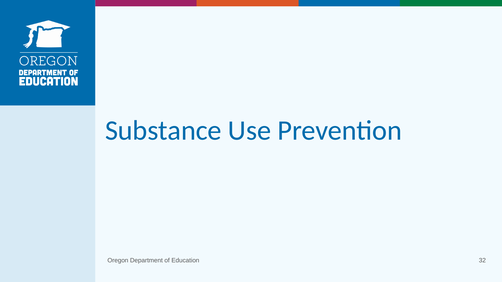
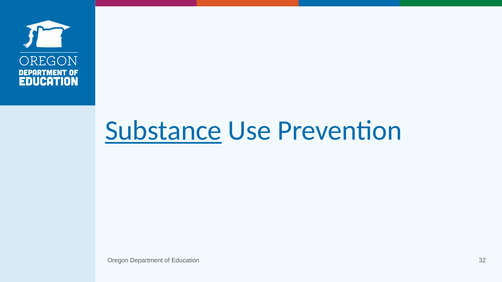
Substance underline: none -> present (163, 131)
